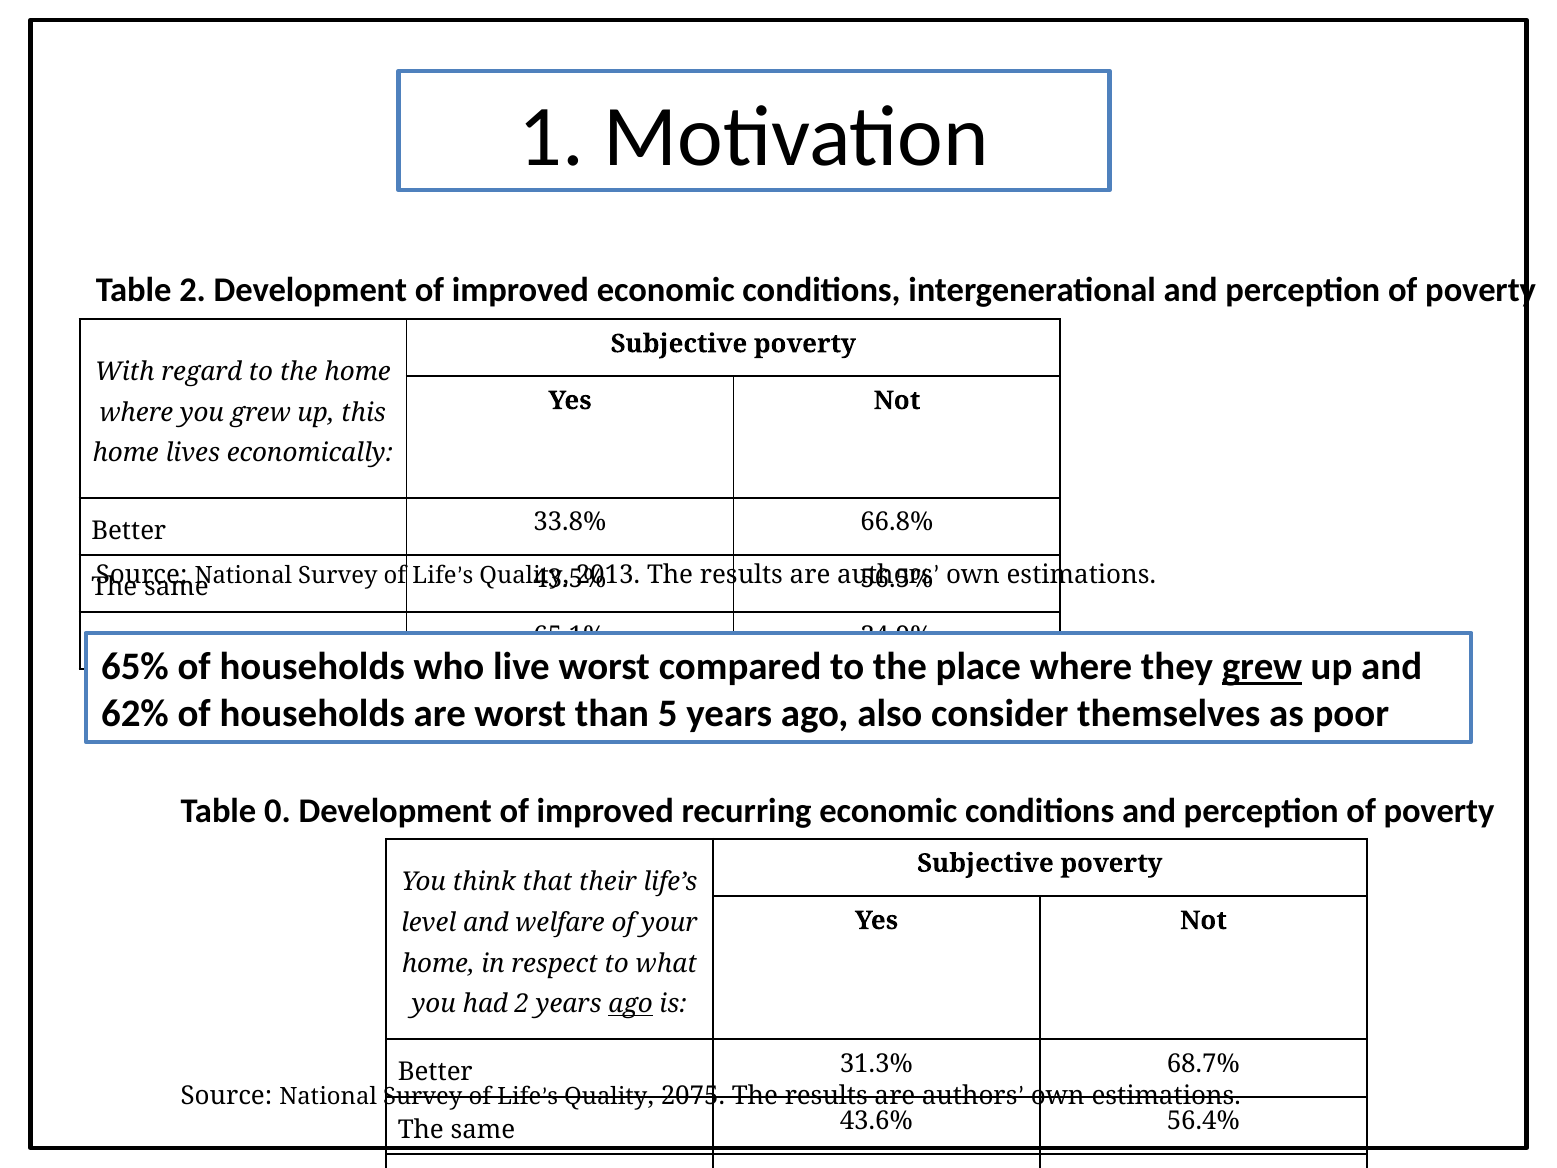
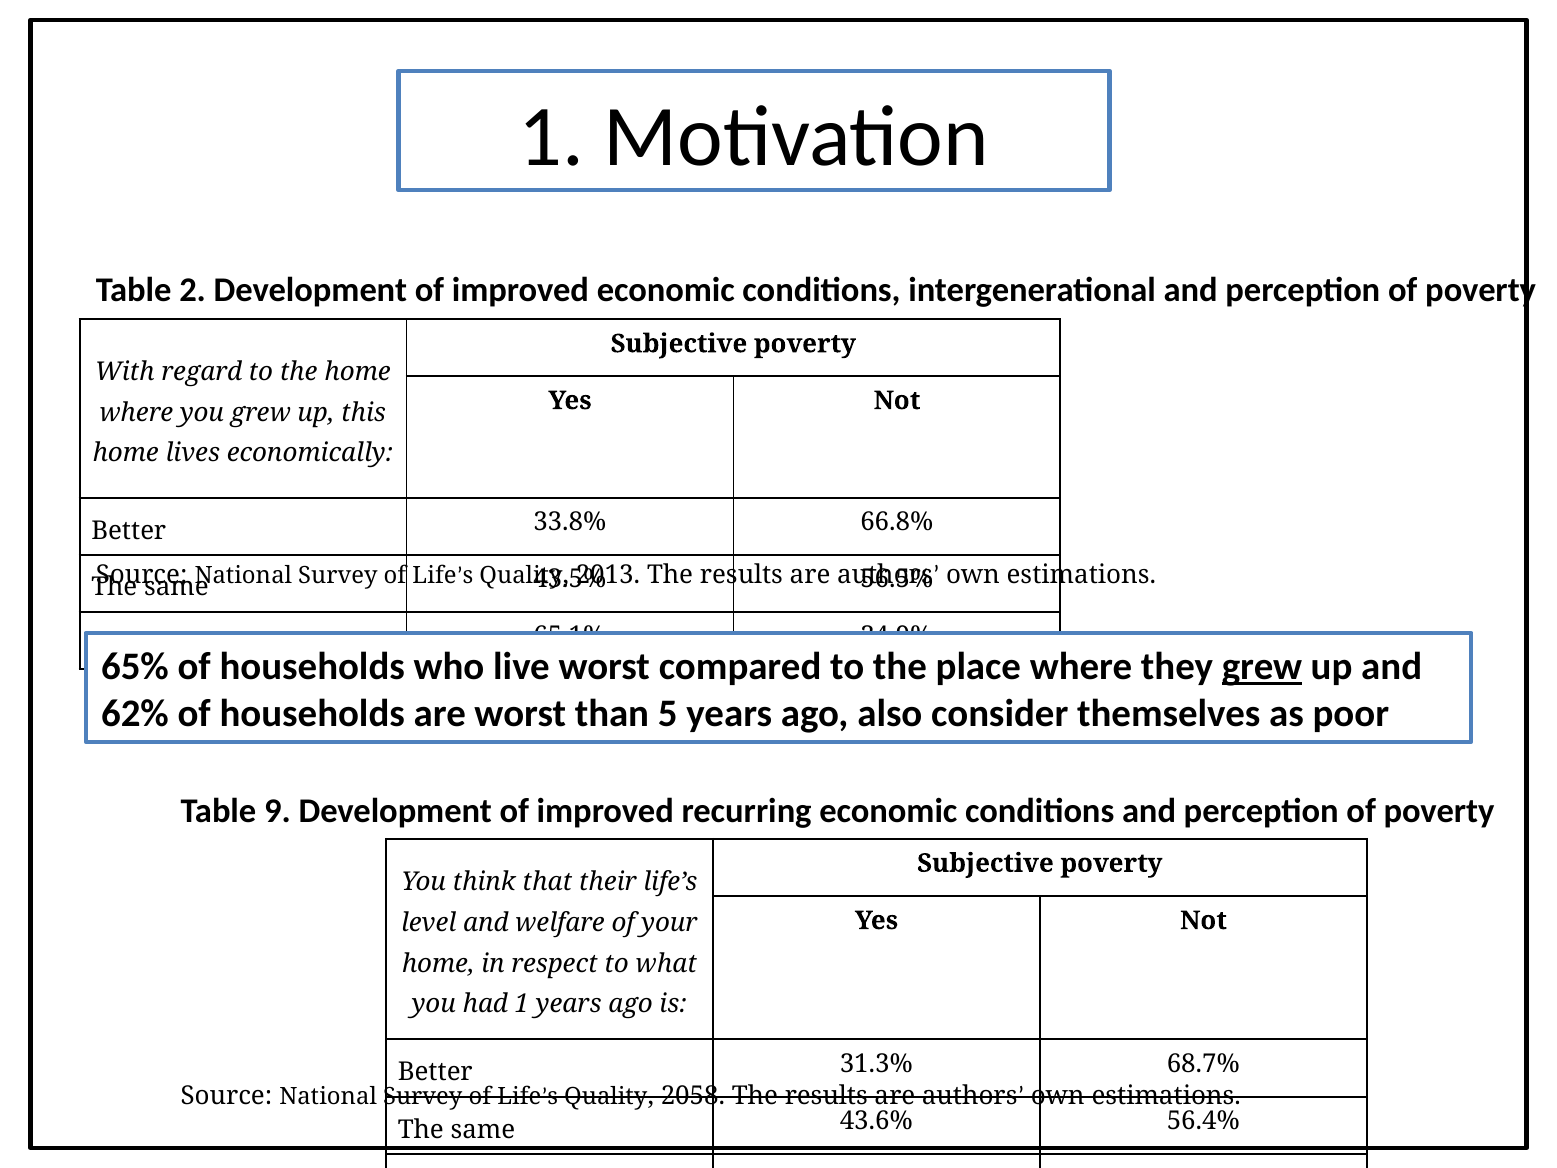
0: 0 -> 9 (277, 811)
had 2: 2 -> 1 (522, 1004)
ago underline: present -> none (630, 1004)
2075: 2075 -> 2058 (693, 1096)
